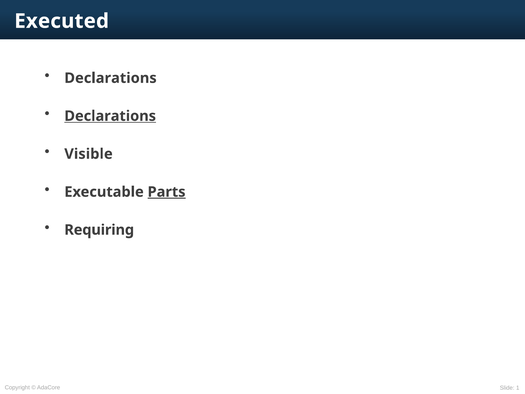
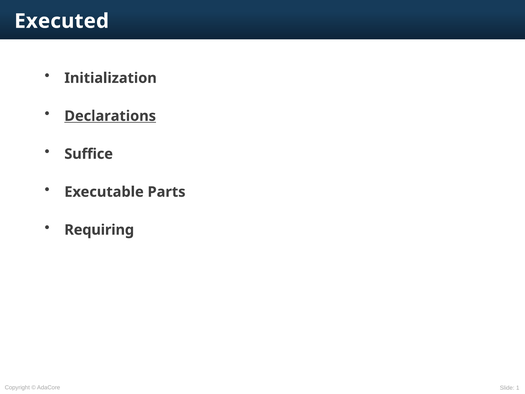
Declarations: Declarations -> Initialization (111, 78)
Visible: Visible -> Suffice (89, 154)
Parts underline: present -> none (167, 192)
